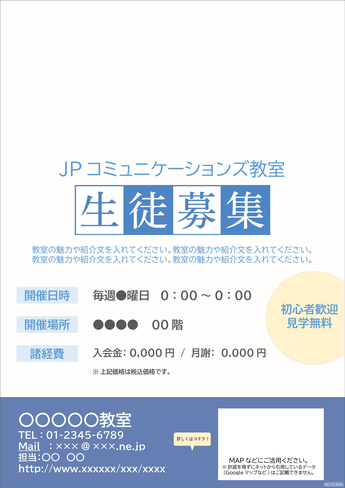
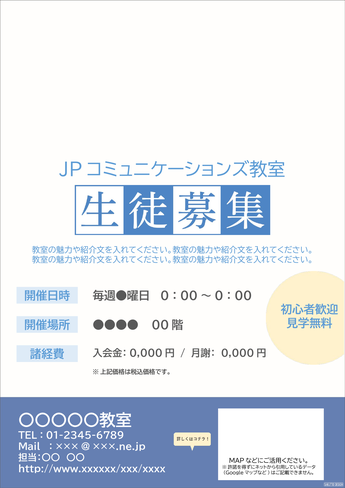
Mail underline: present -> none (29, 447)
